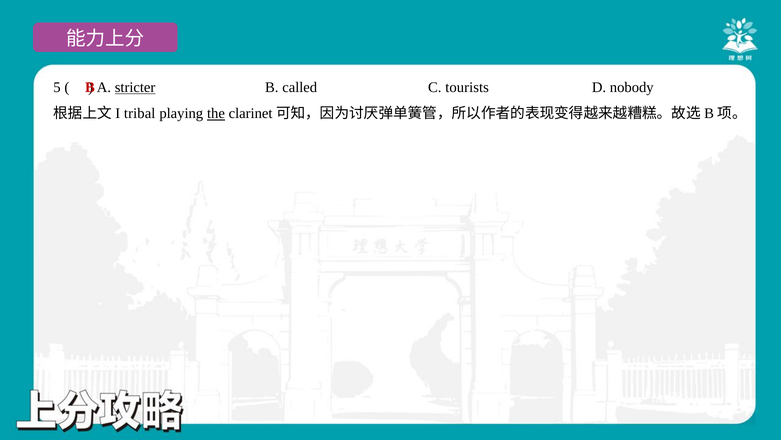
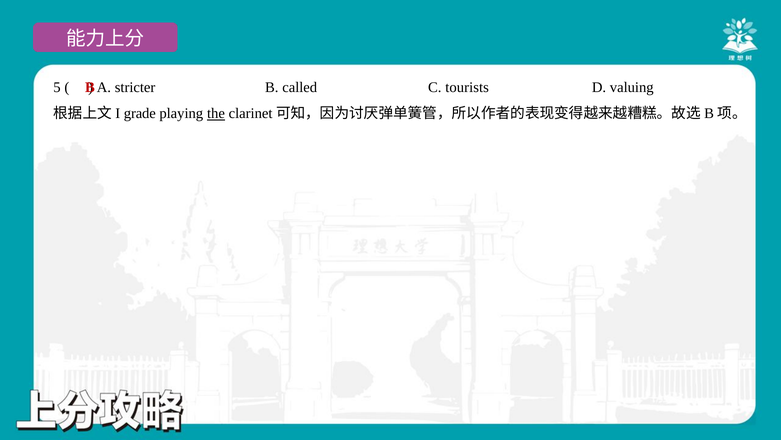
stricter underline: present -> none (135, 87)
nobody: nobody -> valuing (632, 87)
tribal: tribal -> grade (140, 113)
